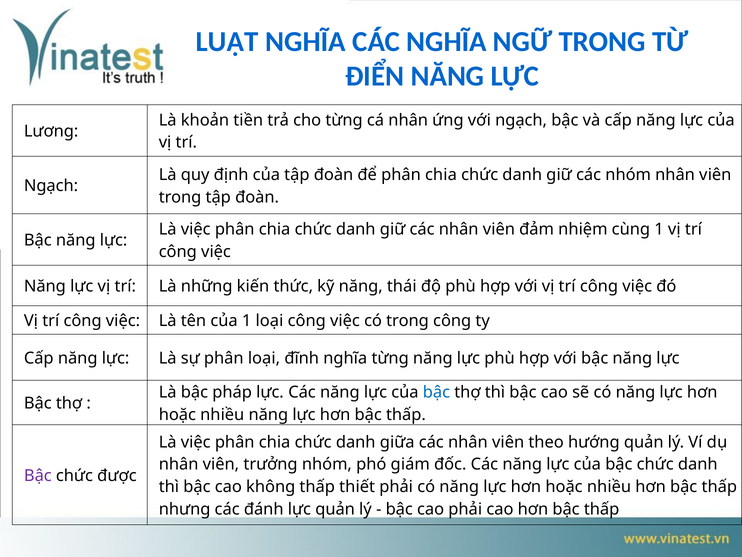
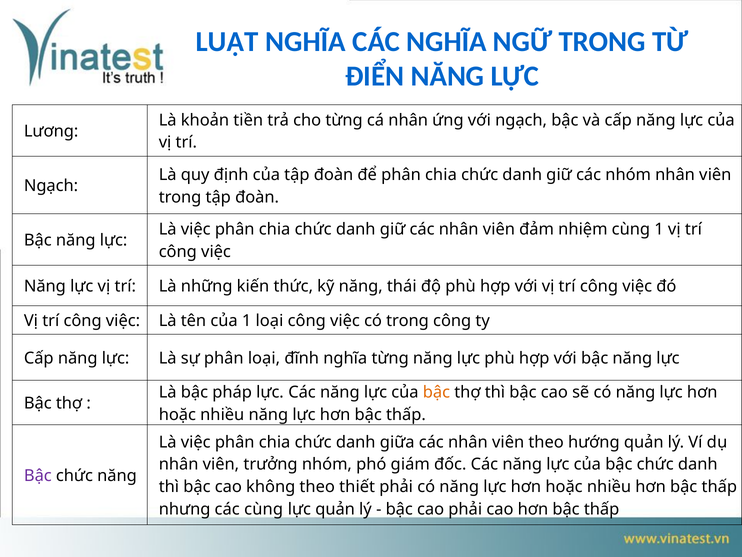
bậc colour: blue -> orange (436, 392)
chức được: được -> năng (117, 475)
không thấp: thấp -> theo (317, 486)
các đánh: đánh -> cùng (264, 509)
